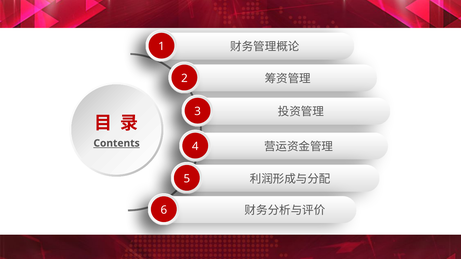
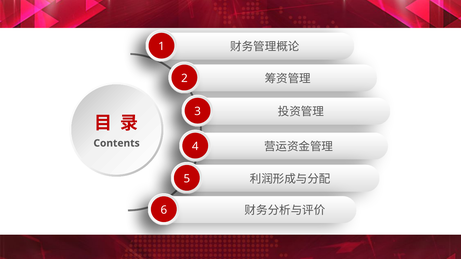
Contents underline: present -> none (117, 143)
